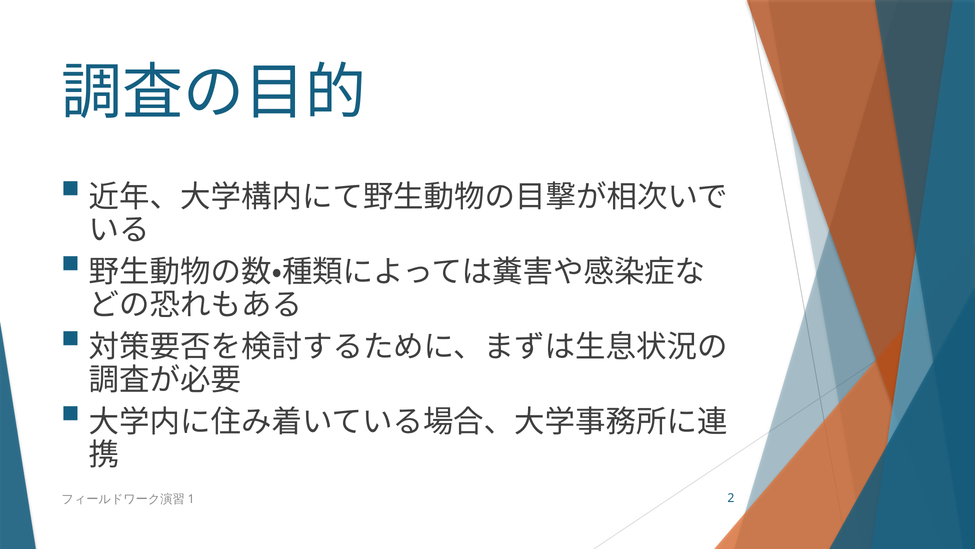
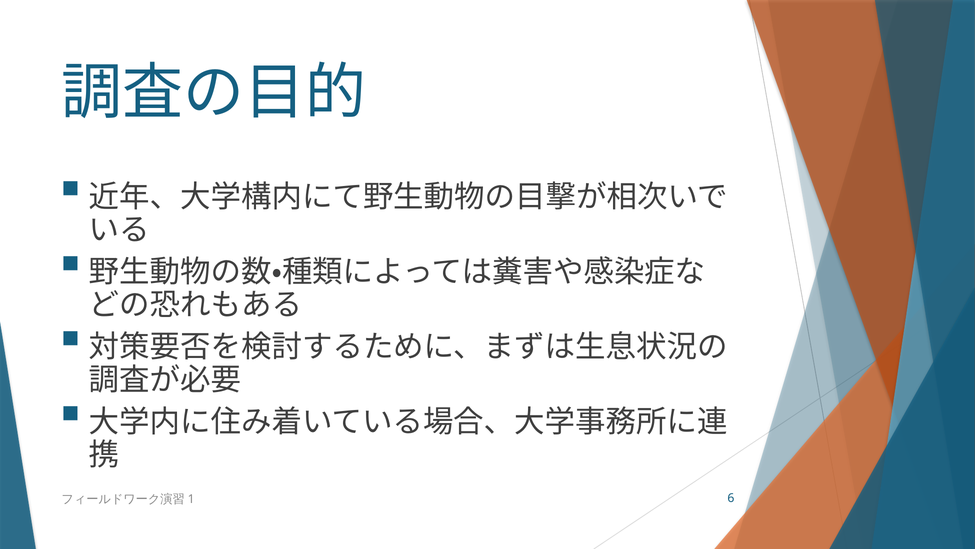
2: 2 -> 6 (731, 498)
